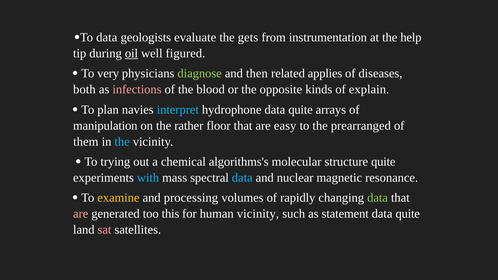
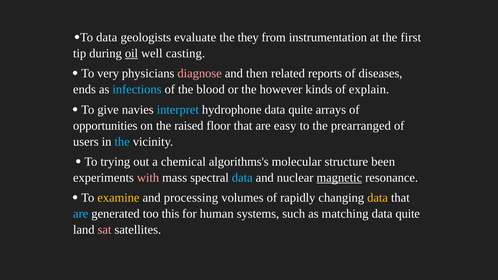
gets: gets -> they (248, 37)
help: help -> first (411, 37)
figured: figured -> casting (185, 53)
diagnose colour: light green -> pink (200, 74)
applies: applies -> reports (325, 74)
both: both -> ends (84, 90)
infections colour: pink -> light blue (137, 90)
opposite: opposite -> however (281, 90)
plan: plan -> give (108, 110)
manipulation: manipulation -> opportunities (105, 126)
rather: rather -> raised (189, 126)
them: them -> users (86, 142)
structure quite: quite -> been (383, 162)
with colour: light blue -> pink (148, 178)
magnetic underline: none -> present (339, 178)
data colour: light green -> yellow (378, 198)
are colour: pink -> light blue (81, 214)
human vicinity: vicinity -> systems (258, 214)
statement: statement -> matching (345, 214)
